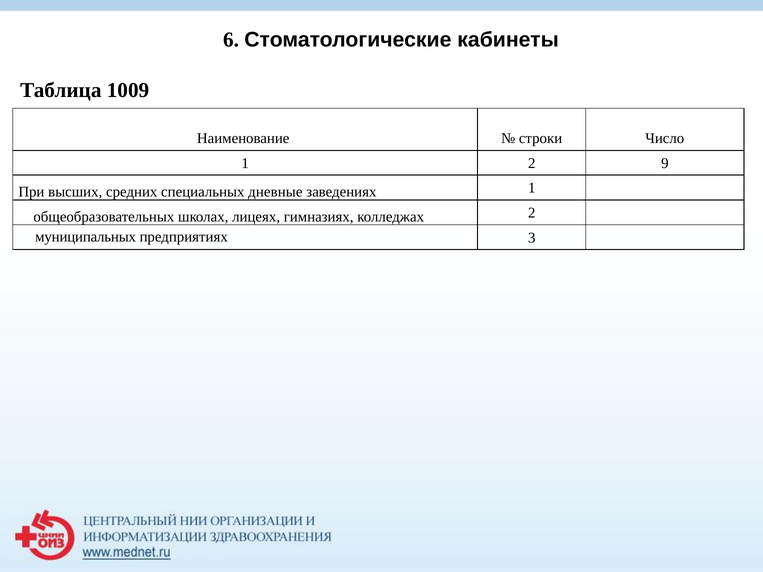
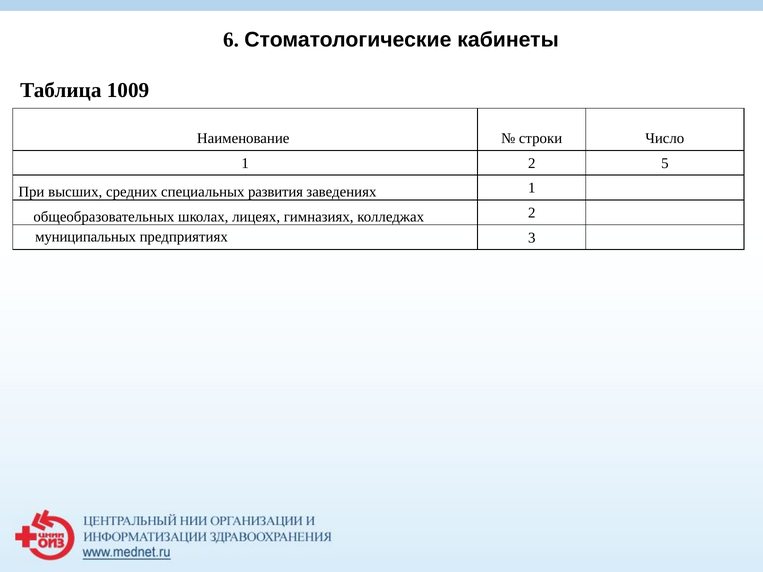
9: 9 -> 5 (665, 163)
дневные: дневные -> развития (276, 192)
